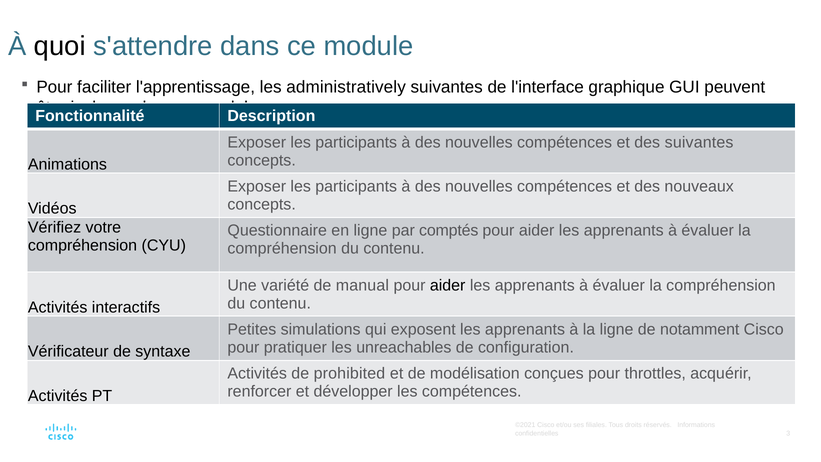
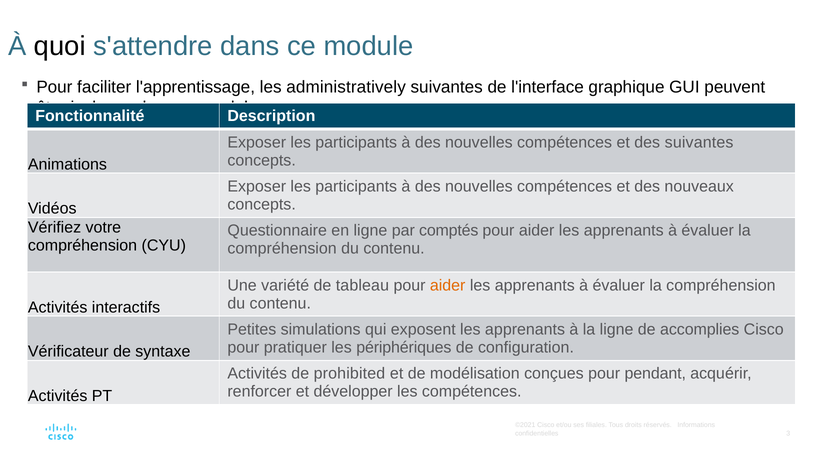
manual: manual -> tableau (362, 285)
aider colour: black -> orange (448, 285)
notamment: notamment -> accomplies (700, 329)
unreachables: unreachables -> périphériques (404, 347)
throttles: throttles -> pendant (655, 374)
